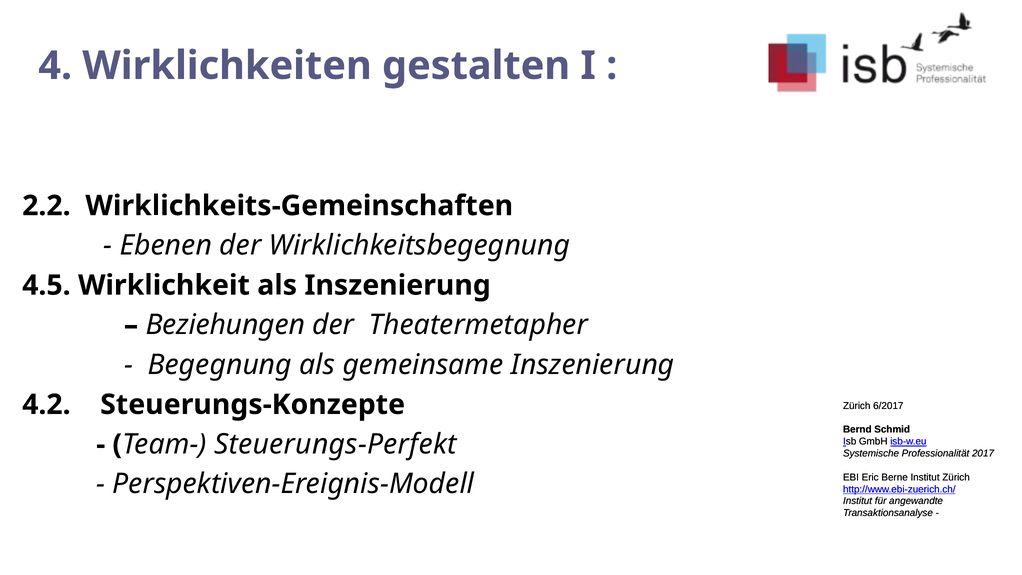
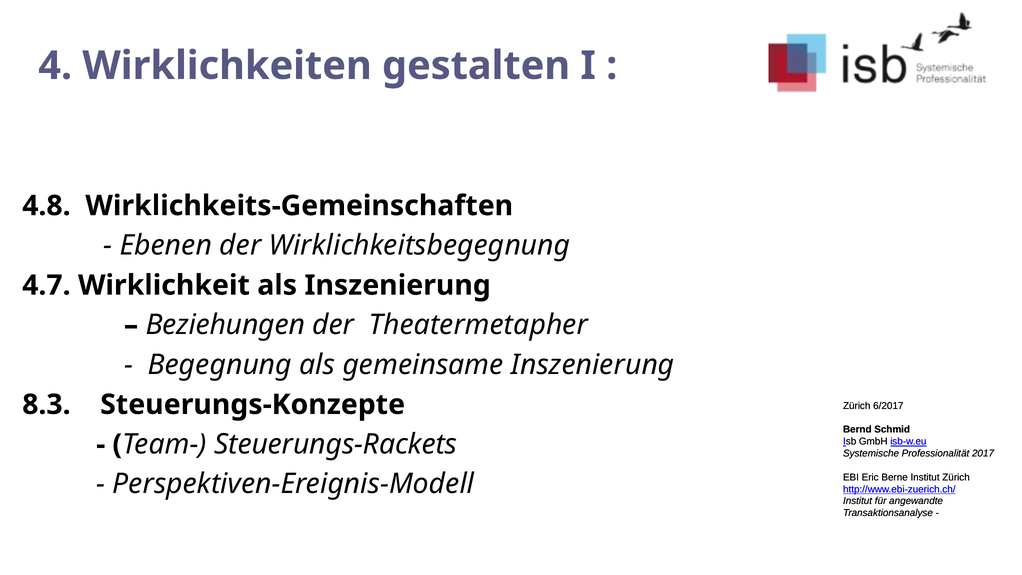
2.2: 2.2 -> 4.8 (46, 206)
4.5: 4.5 -> 4.7 (46, 285)
4.2: 4.2 -> 8.3 (46, 404)
Steuerungs-Perfekt: Steuerungs-Perfekt -> Steuerungs-Rackets (336, 444)
